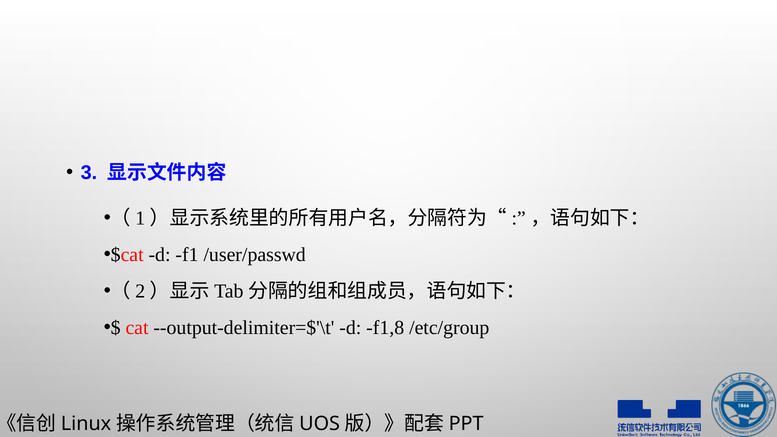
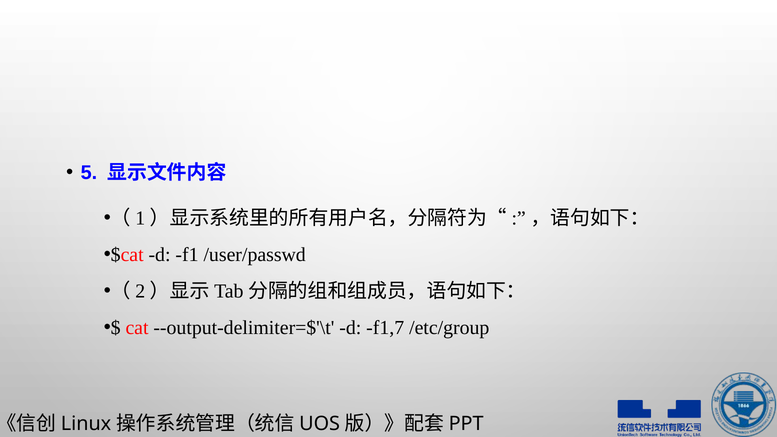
3: 3 -> 5 (89, 173)
f1,8: f1,8 -> f1,7 (385, 328)
